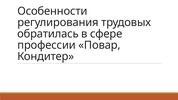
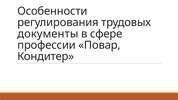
обратилась: обратилась -> документы (48, 34)
